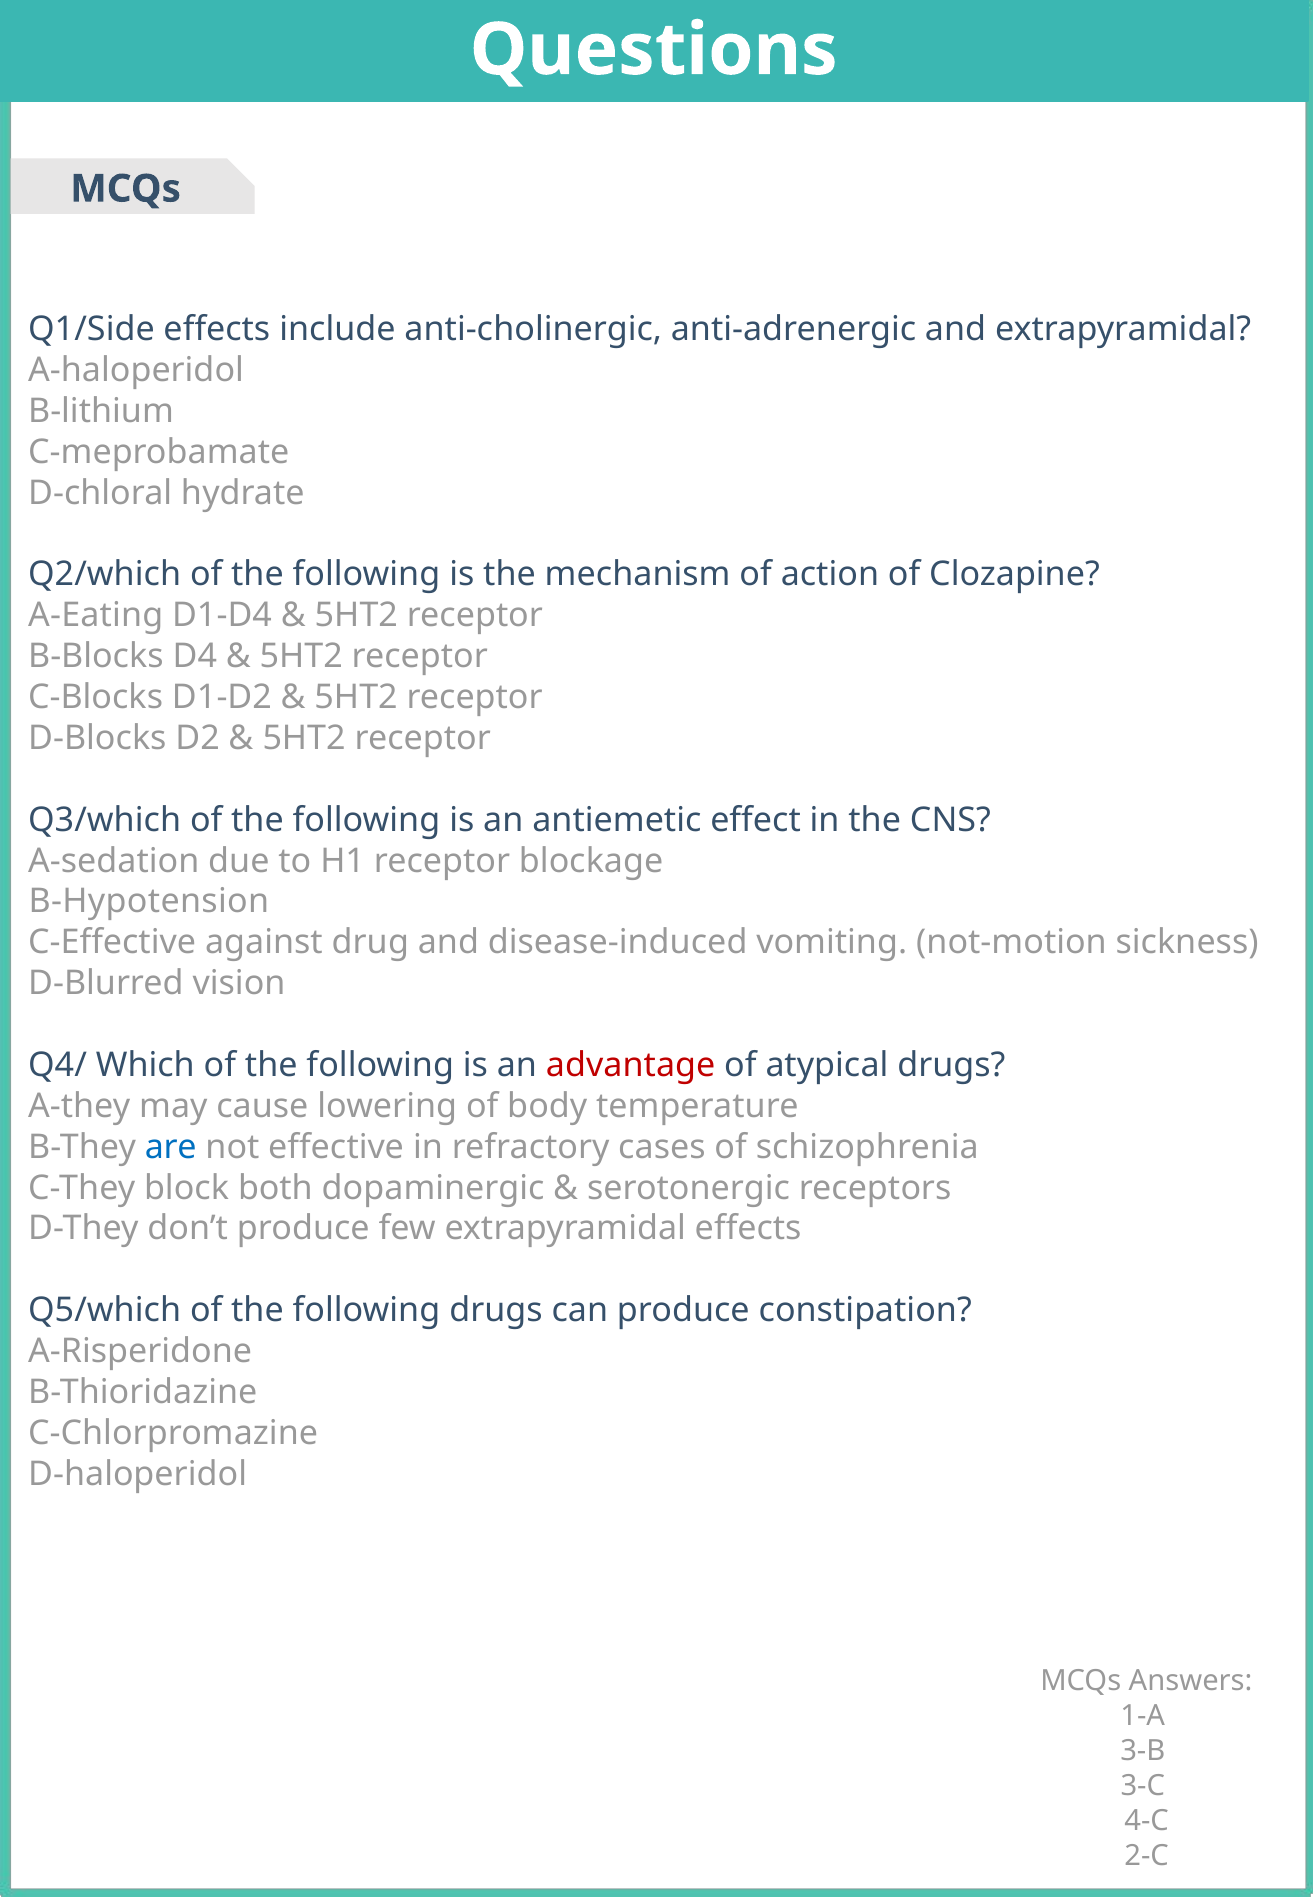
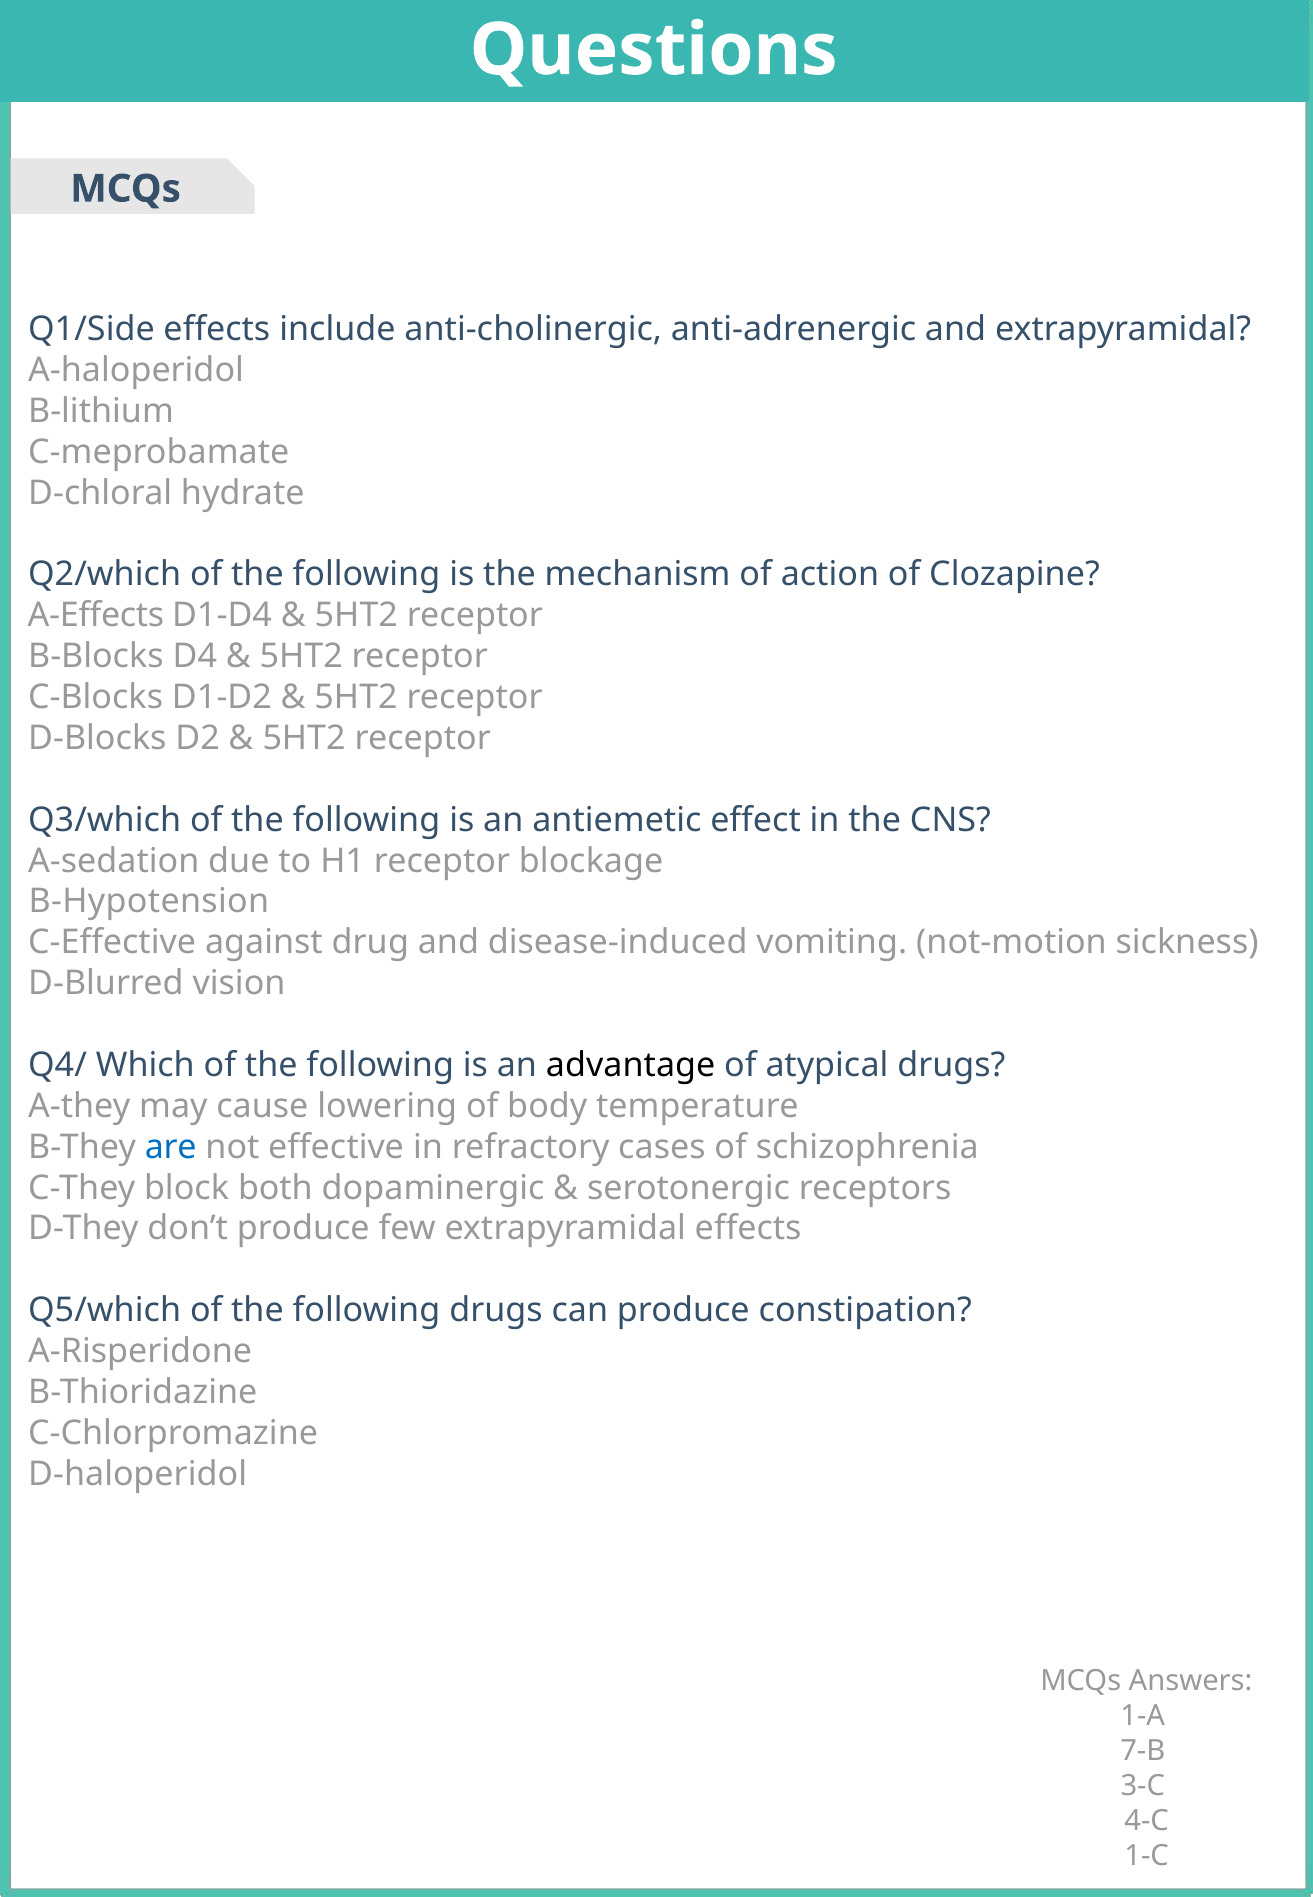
A-Eating: A-Eating -> A-Effects (96, 615)
advantage colour: red -> black (631, 1065)
3-B: 3-B -> 7-B (1143, 1750)
2-C: 2-C -> 1-C (1147, 1855)
